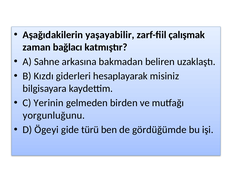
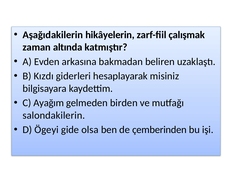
yaşayabilir: yaşayabilir -> hikâyelerin (110, 35)
bağlacı: bağlacı -> altında (68, 47)
Sahne: Sahne -> Evden (47, 62)
Yerinin: Yerinin -> Ayağım (49, 103)
yorgunluğunu: yorgunluğunu -> salondakilerin (54, 115)
türü: türü -> olsa (90, 130)
gördüğümde: gördüğümde -> çemberinden (159, 130)
